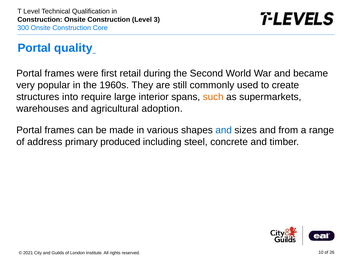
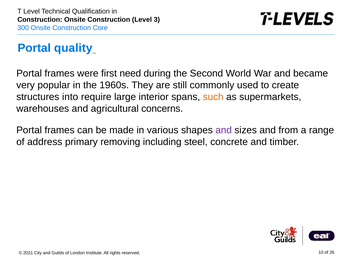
retail: retail -> need (130, 73)
adoption: adoption -> concerns (162, 109)
and colour: blue -> purple (224, 130)
produced: produced -> removing (120, 142)
